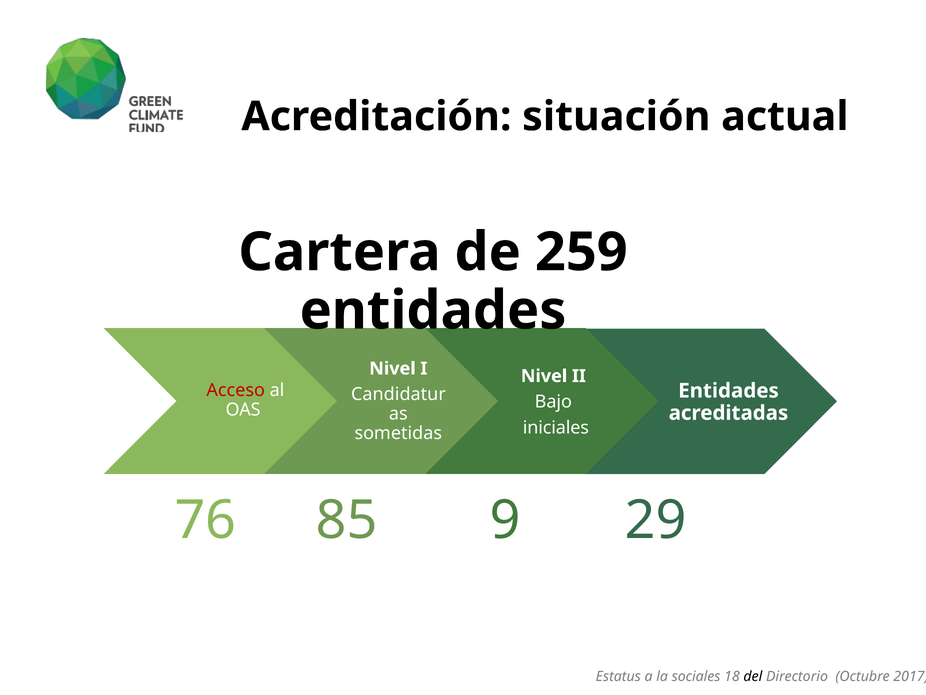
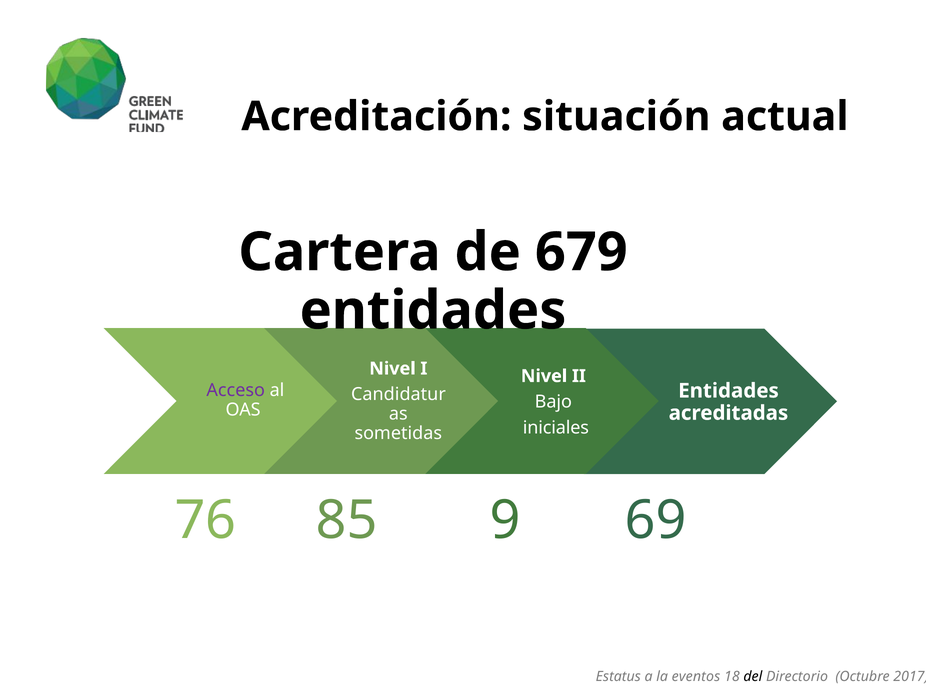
259: 259 -> 679 (581, 252)
Acceso colour: red -> purple (236, 390)
29: 29 -> 69 (656, 520)
sociales: sociales -> eventos (696, 676)
